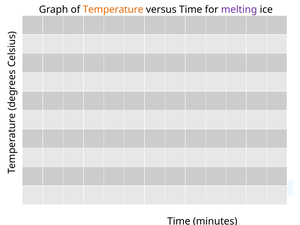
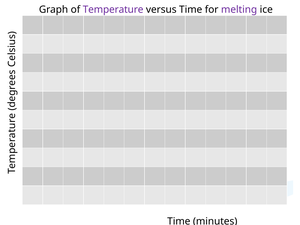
Temperature colour: orange -> purple (113, 10)
